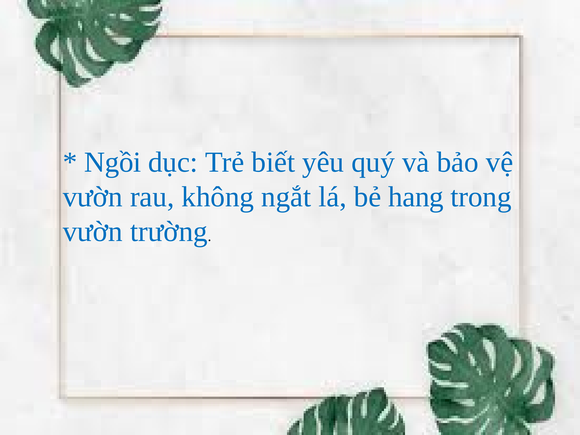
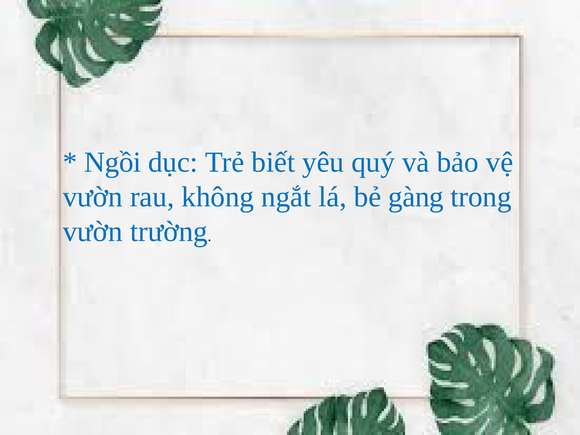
hang: hang -> gàng (416, 197)
